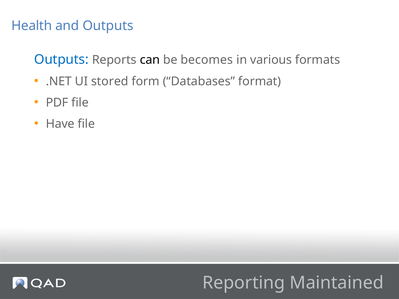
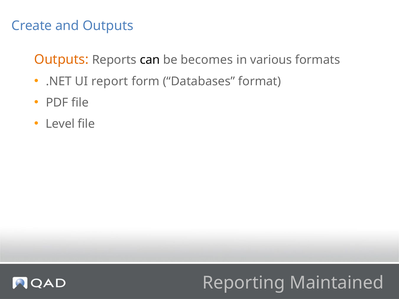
Health: Health -> Create (32, 26)
Outputs colour: blue -> orange (61, 60)
stored: stored -> report (110, 81)
Have: Have -> Level (60, 124)
